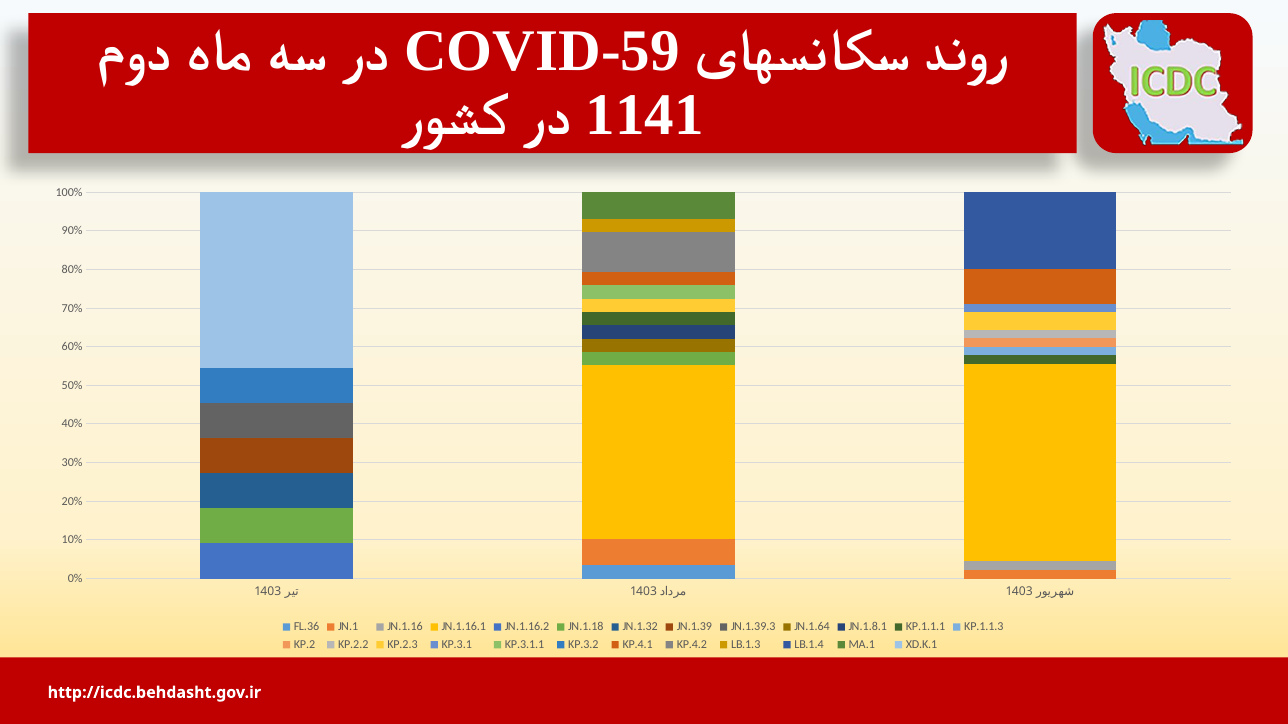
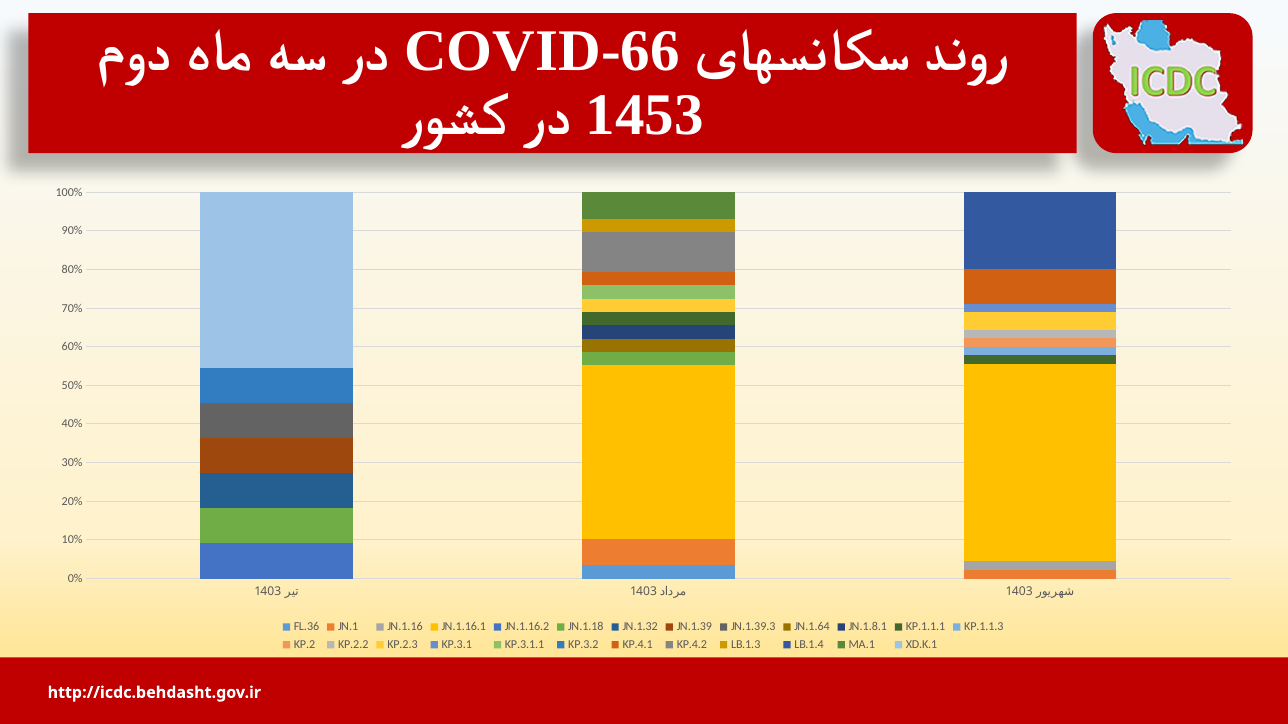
COVID-59: COVID-59 -> COVID-66 (542, 51)
1141: 1141 -> 1453 (645, 115)
